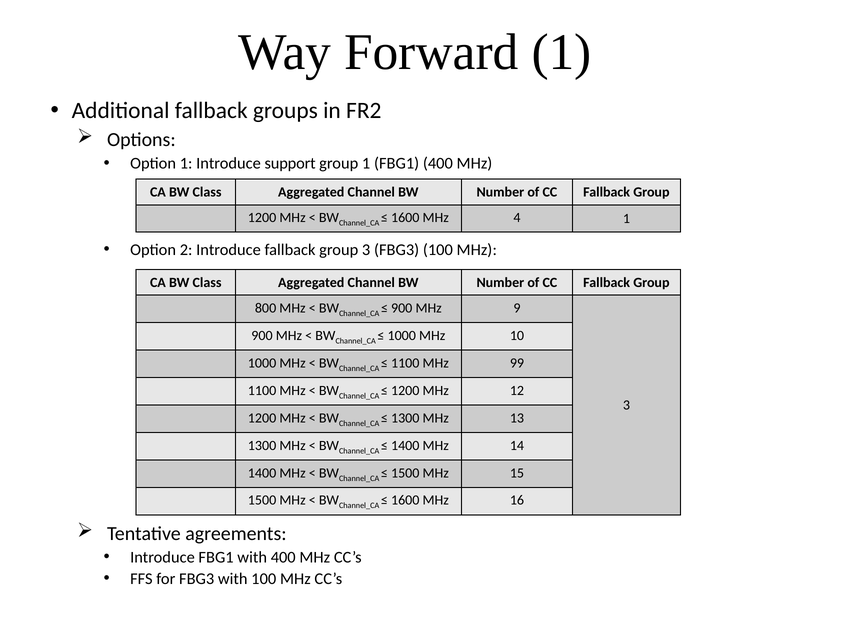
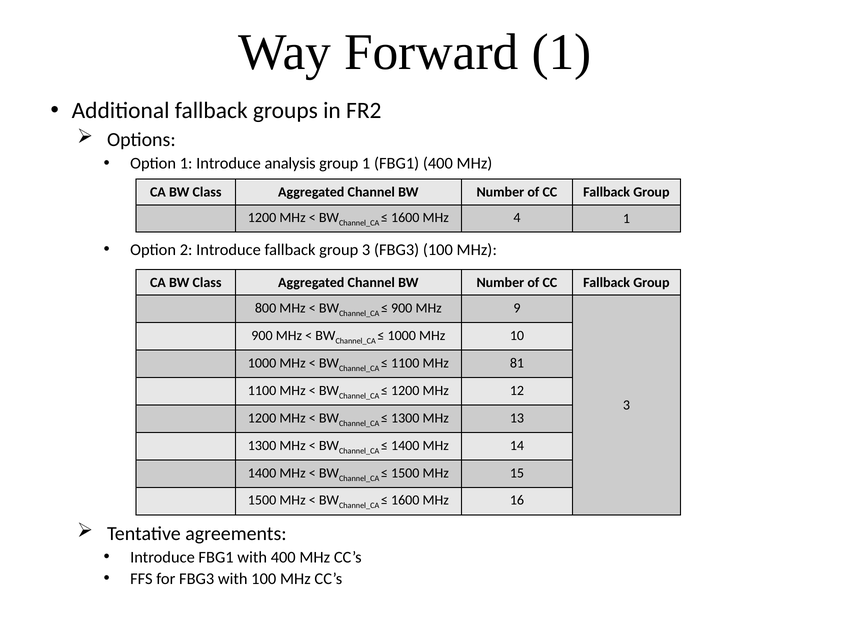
support: support -> analysis (290, 164)
99: 99 -> 81 (517, 363)
